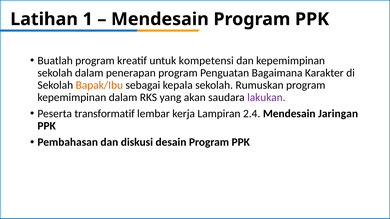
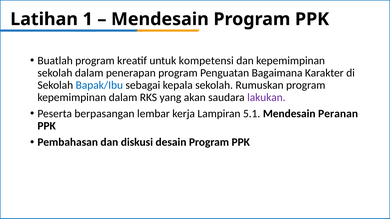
Bapak/Ibu colour: orange -> blue (99, 85)
transformatif: transformatif -> berpasangan (104, 114)
2.4: 2.4 -> 5.1 (252, 114)
Jaringan: Jaringan -> Peranan (338, 114)
